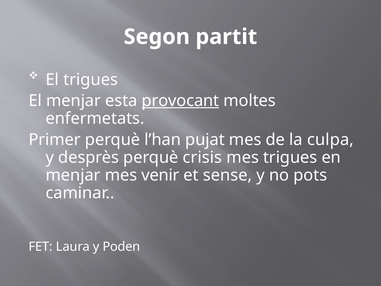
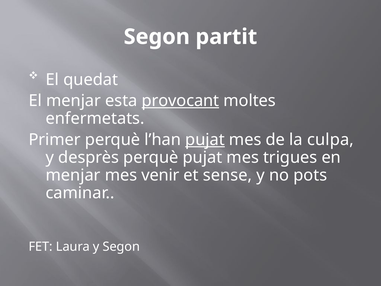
El trigues: trigues -> quedat (91, 80)
pujat underline: none -> present (205, 140)
perquè crisis: crisis -> pujat (202, 157)
y Poden: Poden -> Segon (121, 247)
